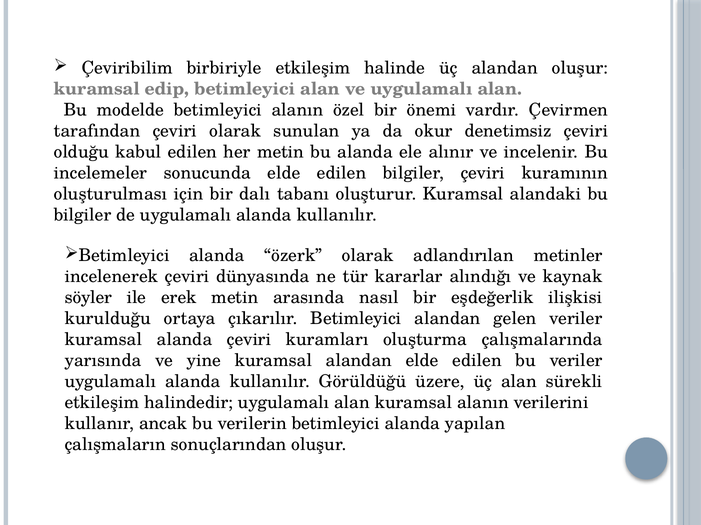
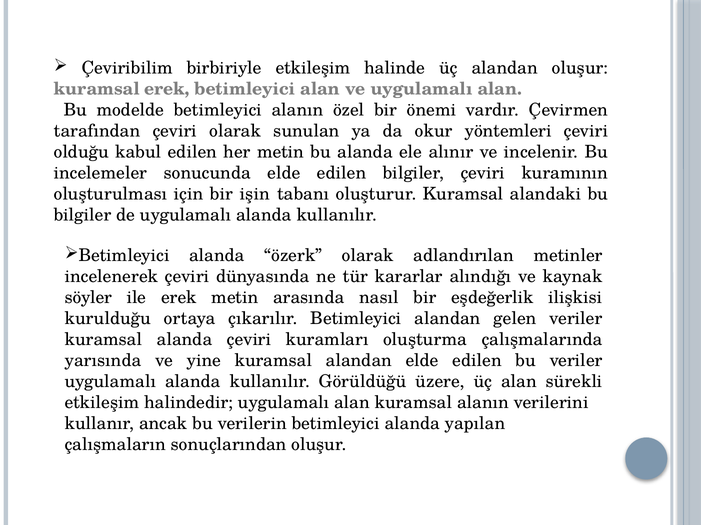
kuramsal edip: edip -> erek (167, 89)
denetimsiz: denetimsiz -> yöntemleri (508, 131)
dalı: dalı -> işin (255, 194)
